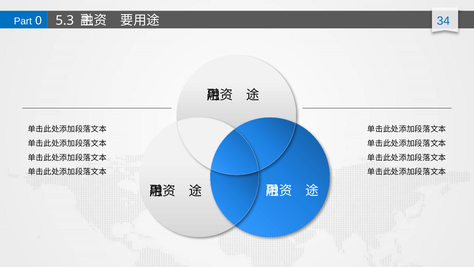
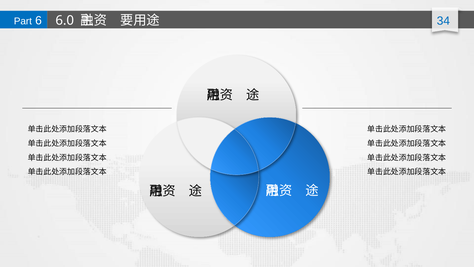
5.3: 5.3 -> 6.0 (65, 20)
0: 0 -> 6 (39, 21)
